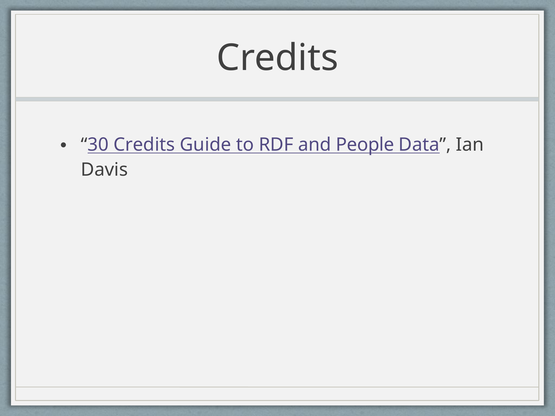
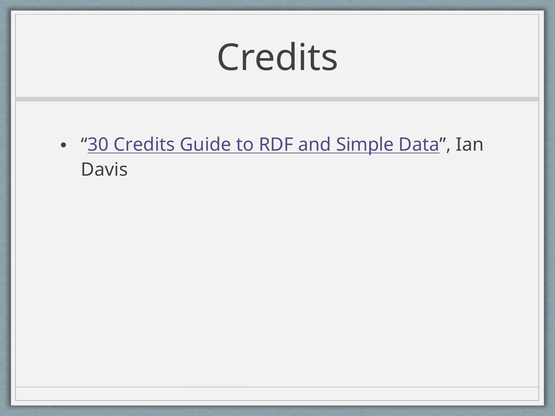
People: People -> Simple (365, 145)
